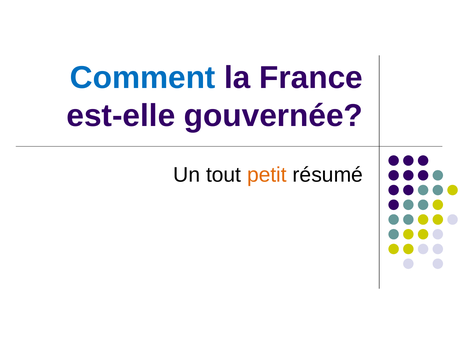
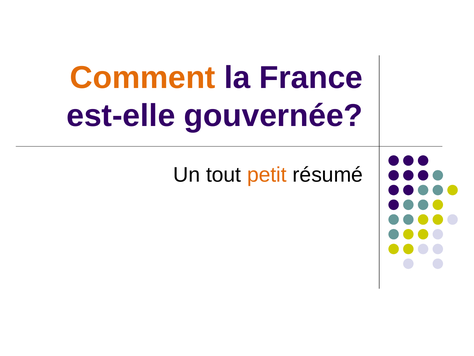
Comment colour: blue -> orange (143, 78)
